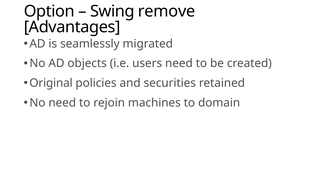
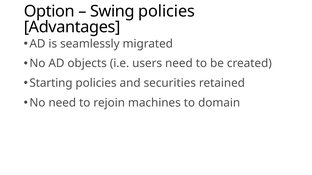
Swing remove: remove -> policies (167, 11)
Original: Original -> Starting (51, 83)
